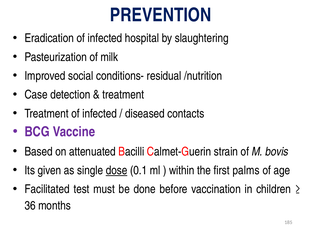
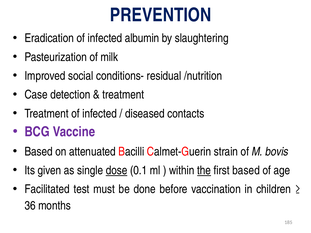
hospital: hospital -> albumin (142, 38)
the underline: none -> present (204, 171)
first palms: palms -> based (246, 171)
